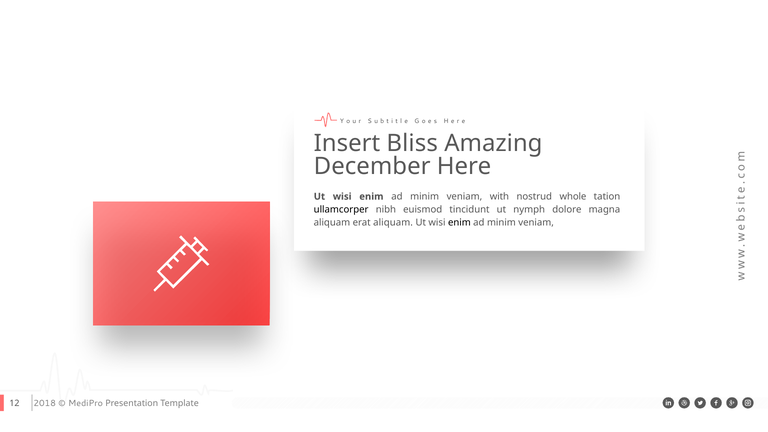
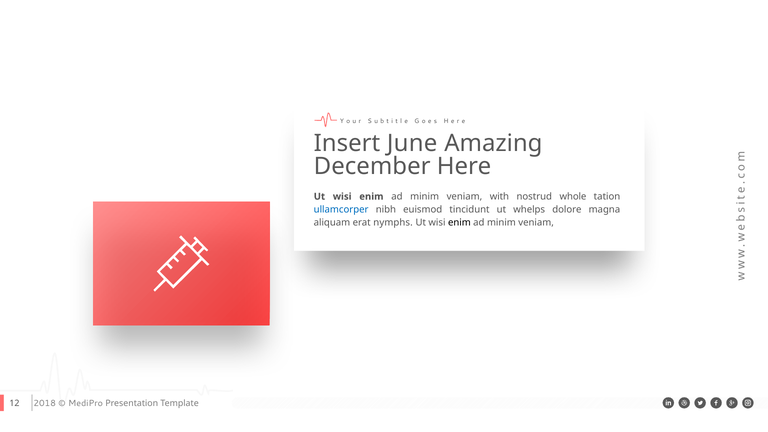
Bliss: Bliss -> June (412, 143)
ullamcorper colour: black -> blue (341, 210)
nymph: nymph -> whelps (529, 210)
erat aliquam: aliquam -> nymphs (393, 223)
